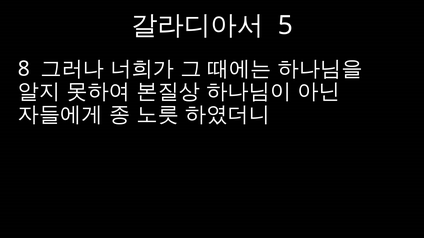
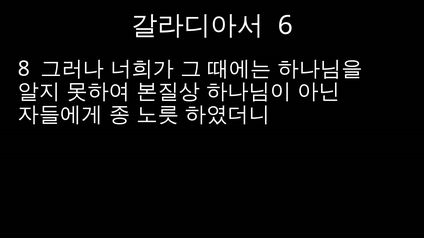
5: 5 -> 6 (285, 26)
